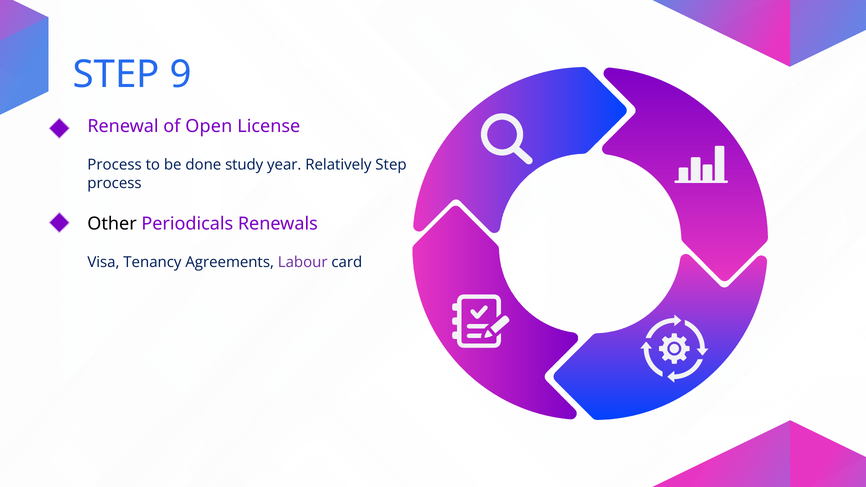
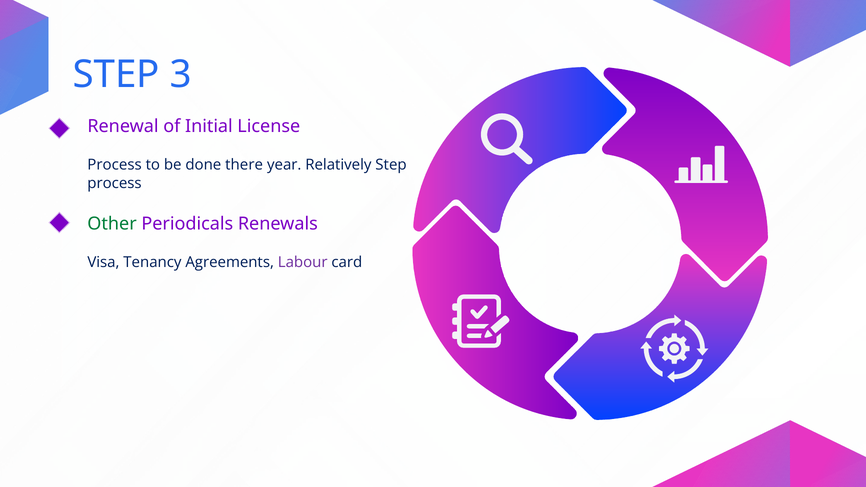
9: 9 -> 3 (181, 74)
Open: Open -> Initial (209, 126)
study: study -> there (244, 165)
Other colour: black -> green (112, 224)
